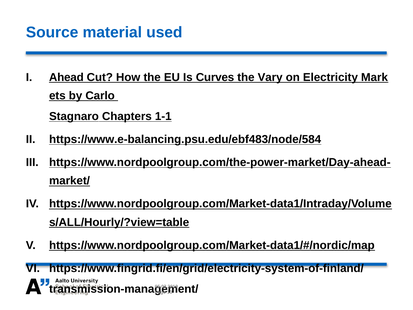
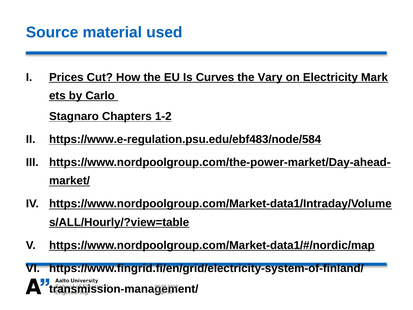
Ahead: Ahead -> Prices (66, 77)
1-1: 1-1 -> 1-2 (163, 116)
https://www.e-balancing.psu.edu/ebf483/node/584: https://www.e-balancing.psu.edu/ebf483/node/584 -> https://www.e-regulation.psu.edu/ebf483/node/584 (185, 139)
